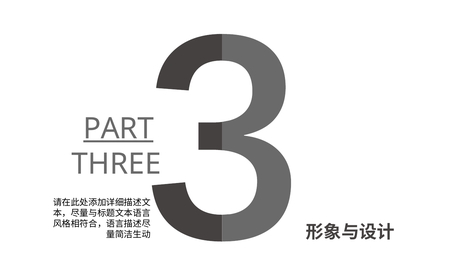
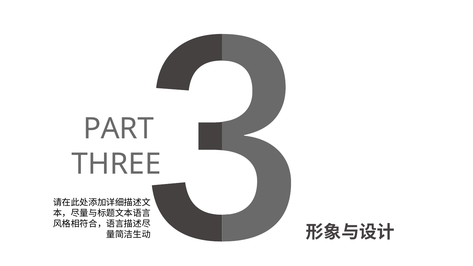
PART underline: present -> none (118, 129)
